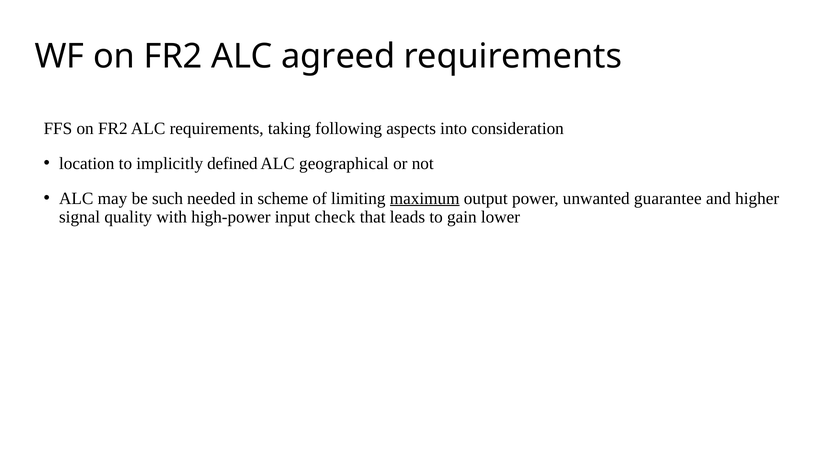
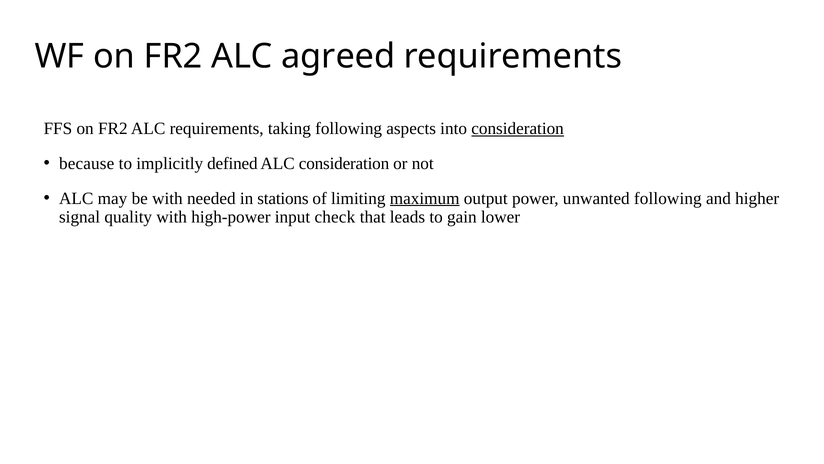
consideration underline: none -> present (518, 128)
location: location -> because (87, 163)
ALC geographical: geographical -> consideration (344, 163)
be such: such -> with (167, 198)
scheme: scheme -> stations (283, 198)
unwanted guarantee: guarantee -> following (668, 198)
